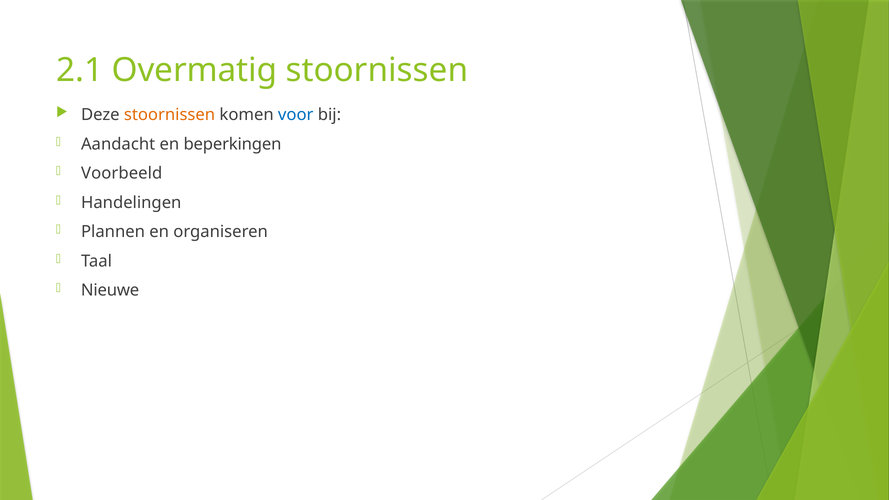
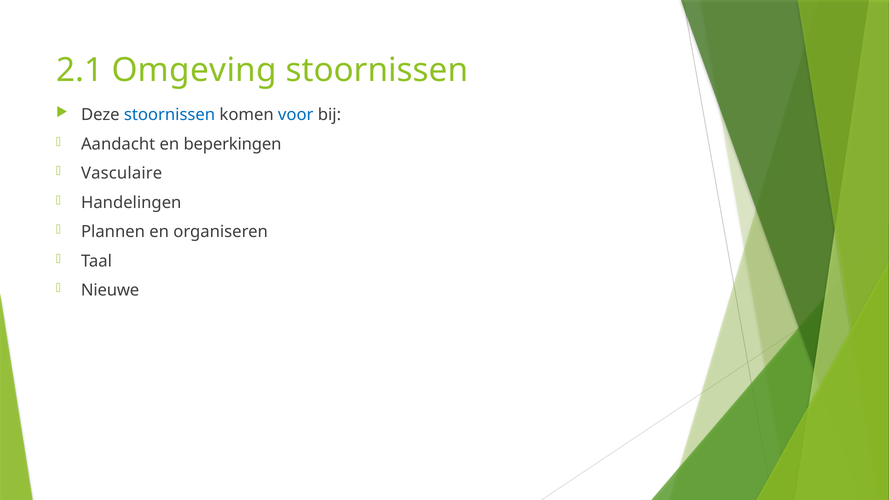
Overmatig: Overmatig -> Omgeving (194, 70)
stoornissen colour: orange -> blue (170, 115)
Voorbeeld: Voorbeeld -> Vasculaire (122, 173)
